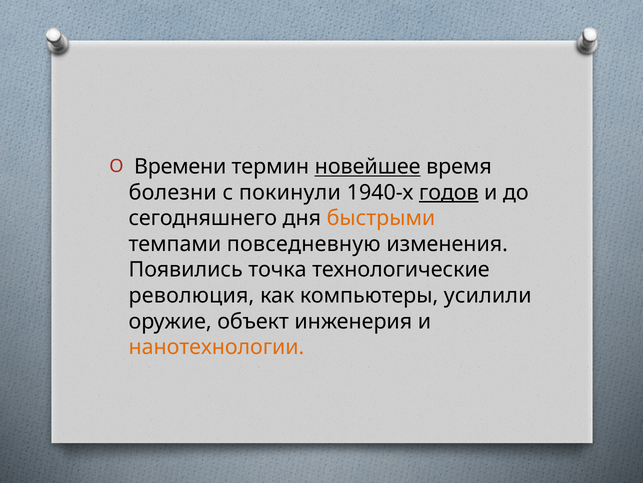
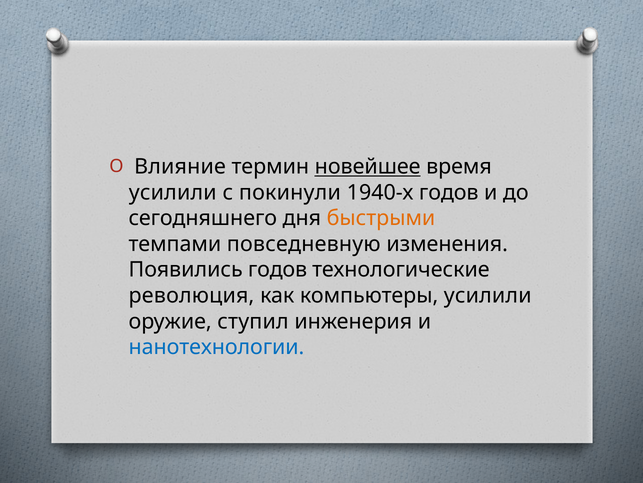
Времени: Времени -> Влияние (180, 167)
болезни: болезни -> усилили (173, 192)
годов underline: present -> none (449, 192)
Появились точка: точка -> годов (278, 269)
объект: объект -> ступил (253, 321)
нанотехнологии colour: orange -> blue (216, 347)
